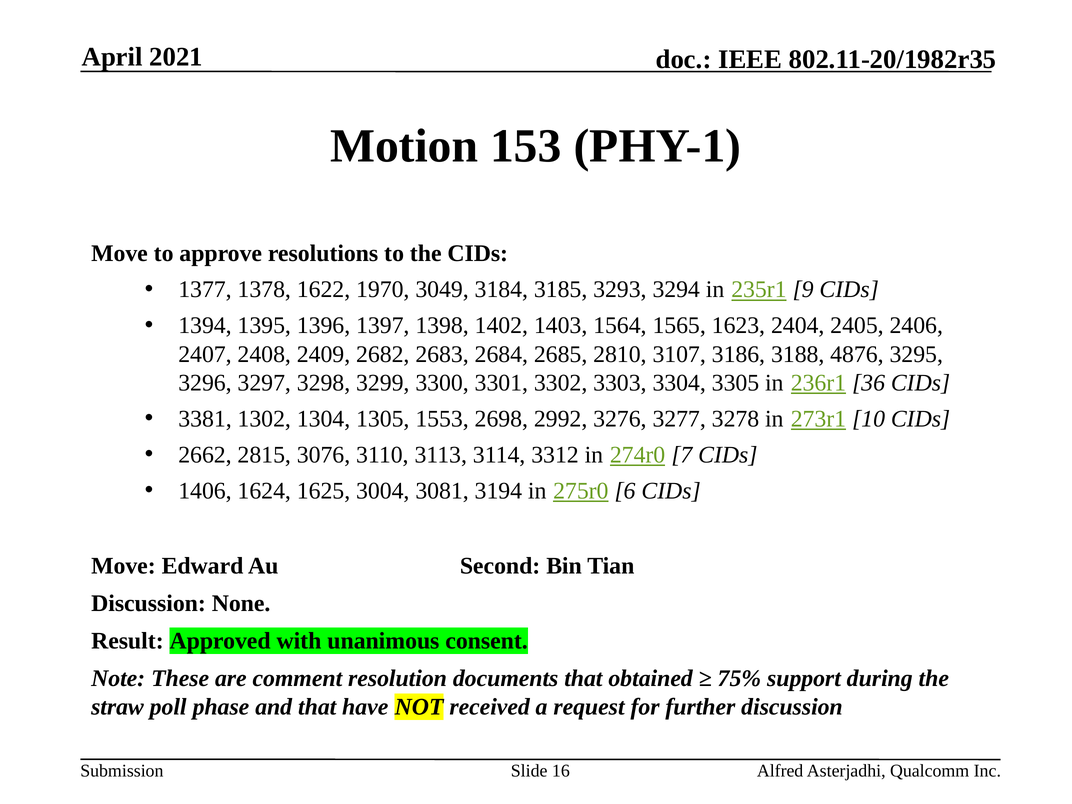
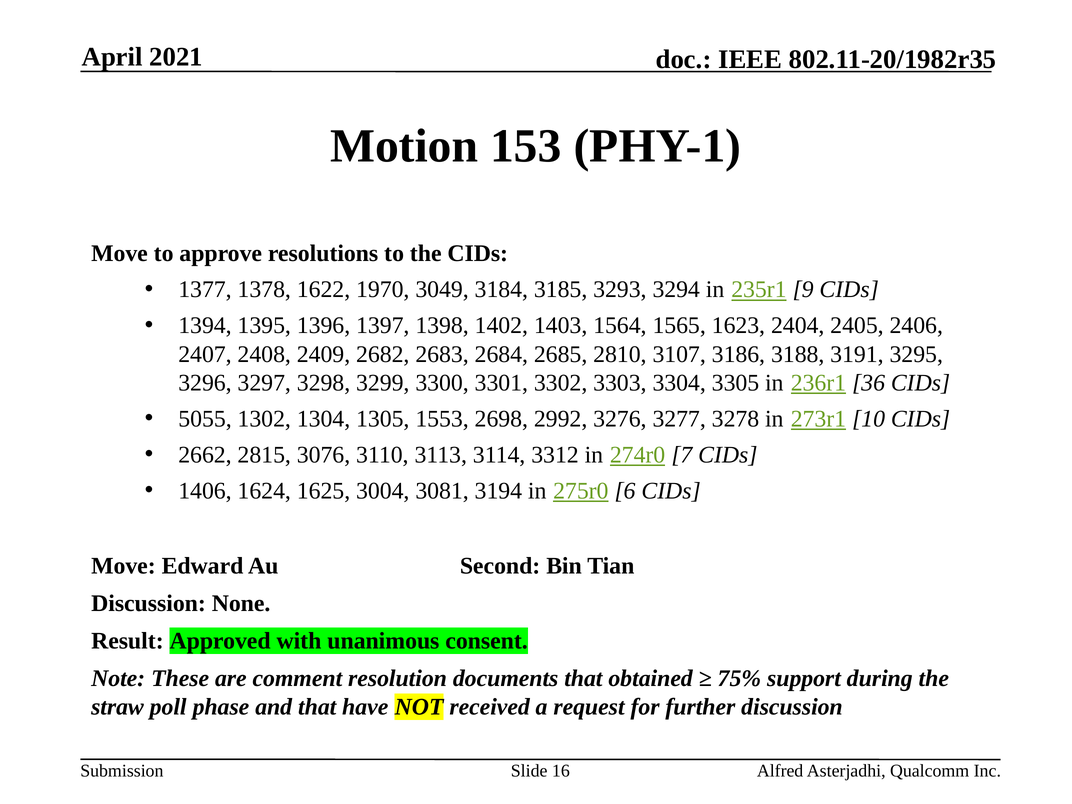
4876: 4876 -> 3191 (857, 354)
3381: 3381 -> 5055 (205, 419)
